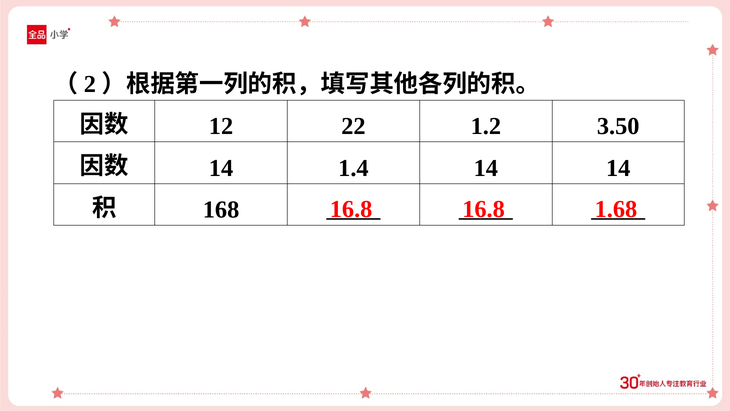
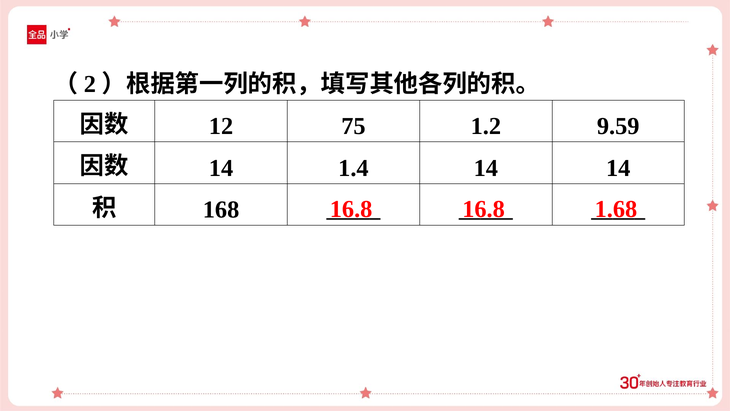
22: 22 -> 75 (353, 126)
3.50: 3.50 -> 9.59 (618, 126)
